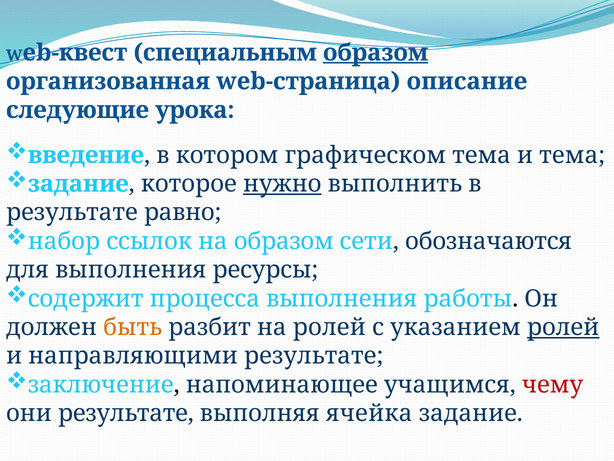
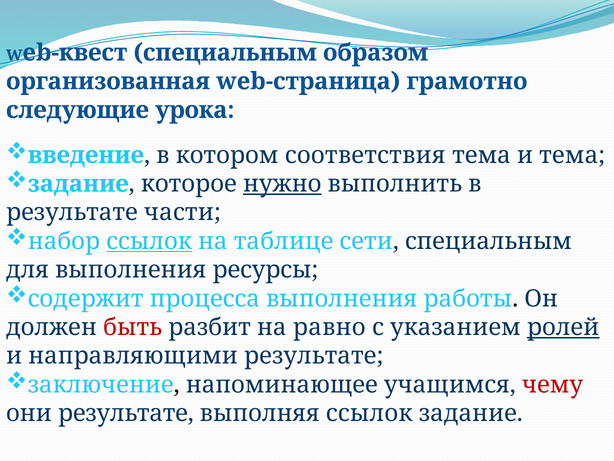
образом underline: present -> none (376, 53)
описание: описание -> грамотно (467, 81)
графическом: графическом -> соответствия (365, 155)
равно: равно -> части (182, 212)
ссылок underline: none -> present (149, 241)
на образом: образом -> таблице (284, 241)
сети обозначаются: обозначаются -> специальным (488, 241)
быть colour: orange -> red (133, 327)
на ролей: ролей -> равно (329, 327)
выполняя ячейка: ячейка -> ссылок (369, 413)
